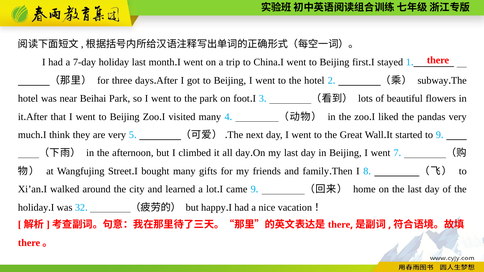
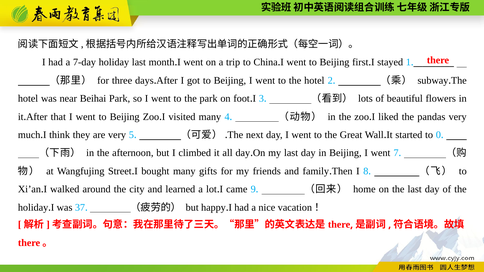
to 9: 9 -> 0 (438, 135)
32: 32 -> 37 (80, 208)
